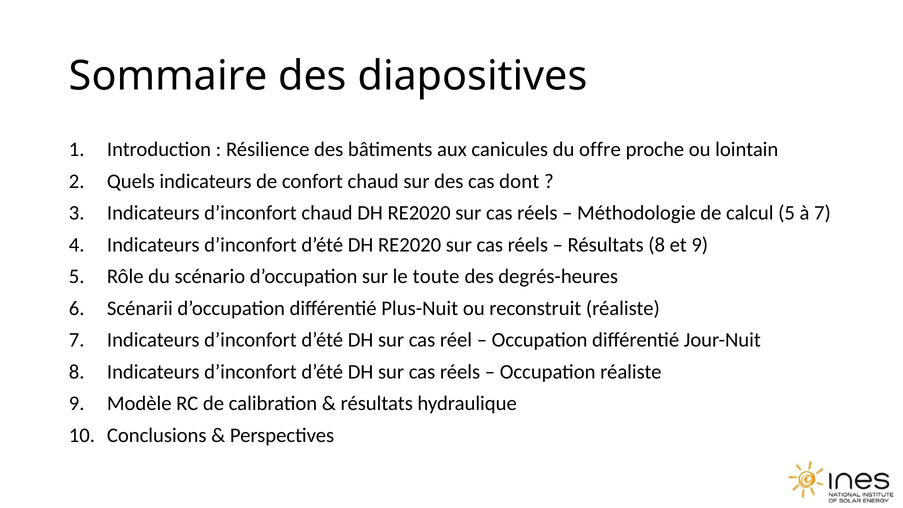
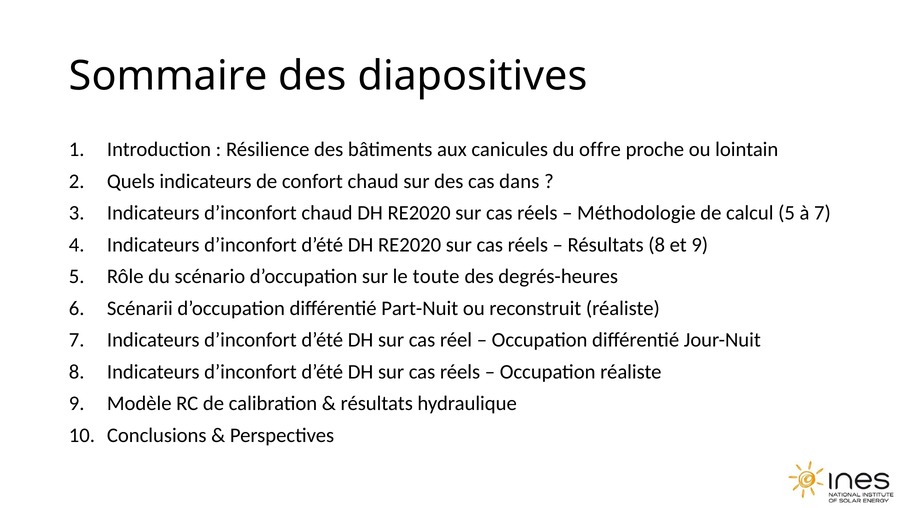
dont: dont -> dans (519, 181)
Plus-Nuit: Plus-Nuit -> Part-Nuit (420, 308)
